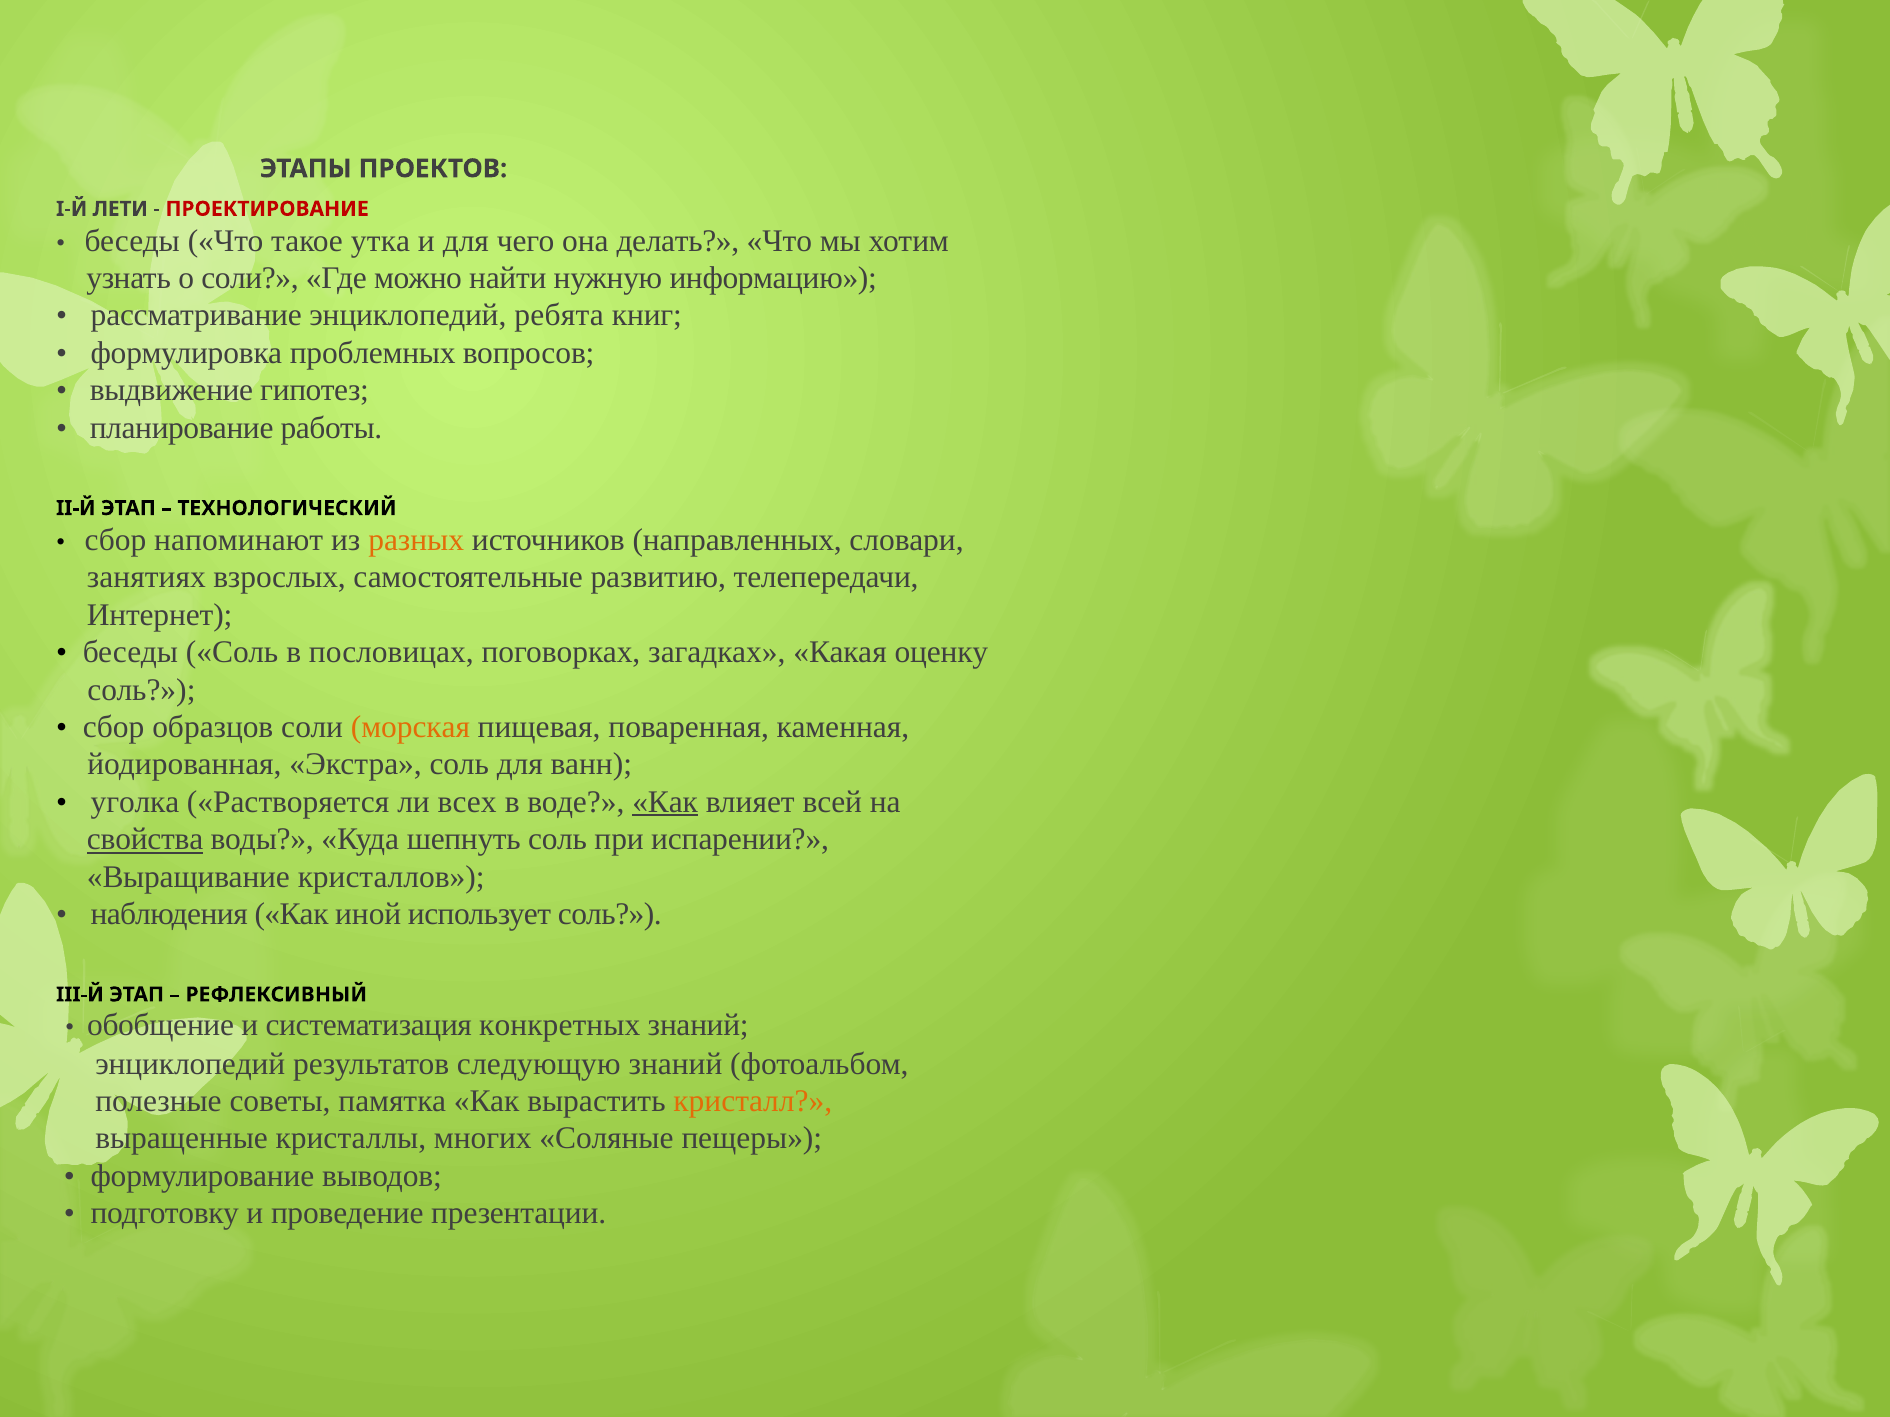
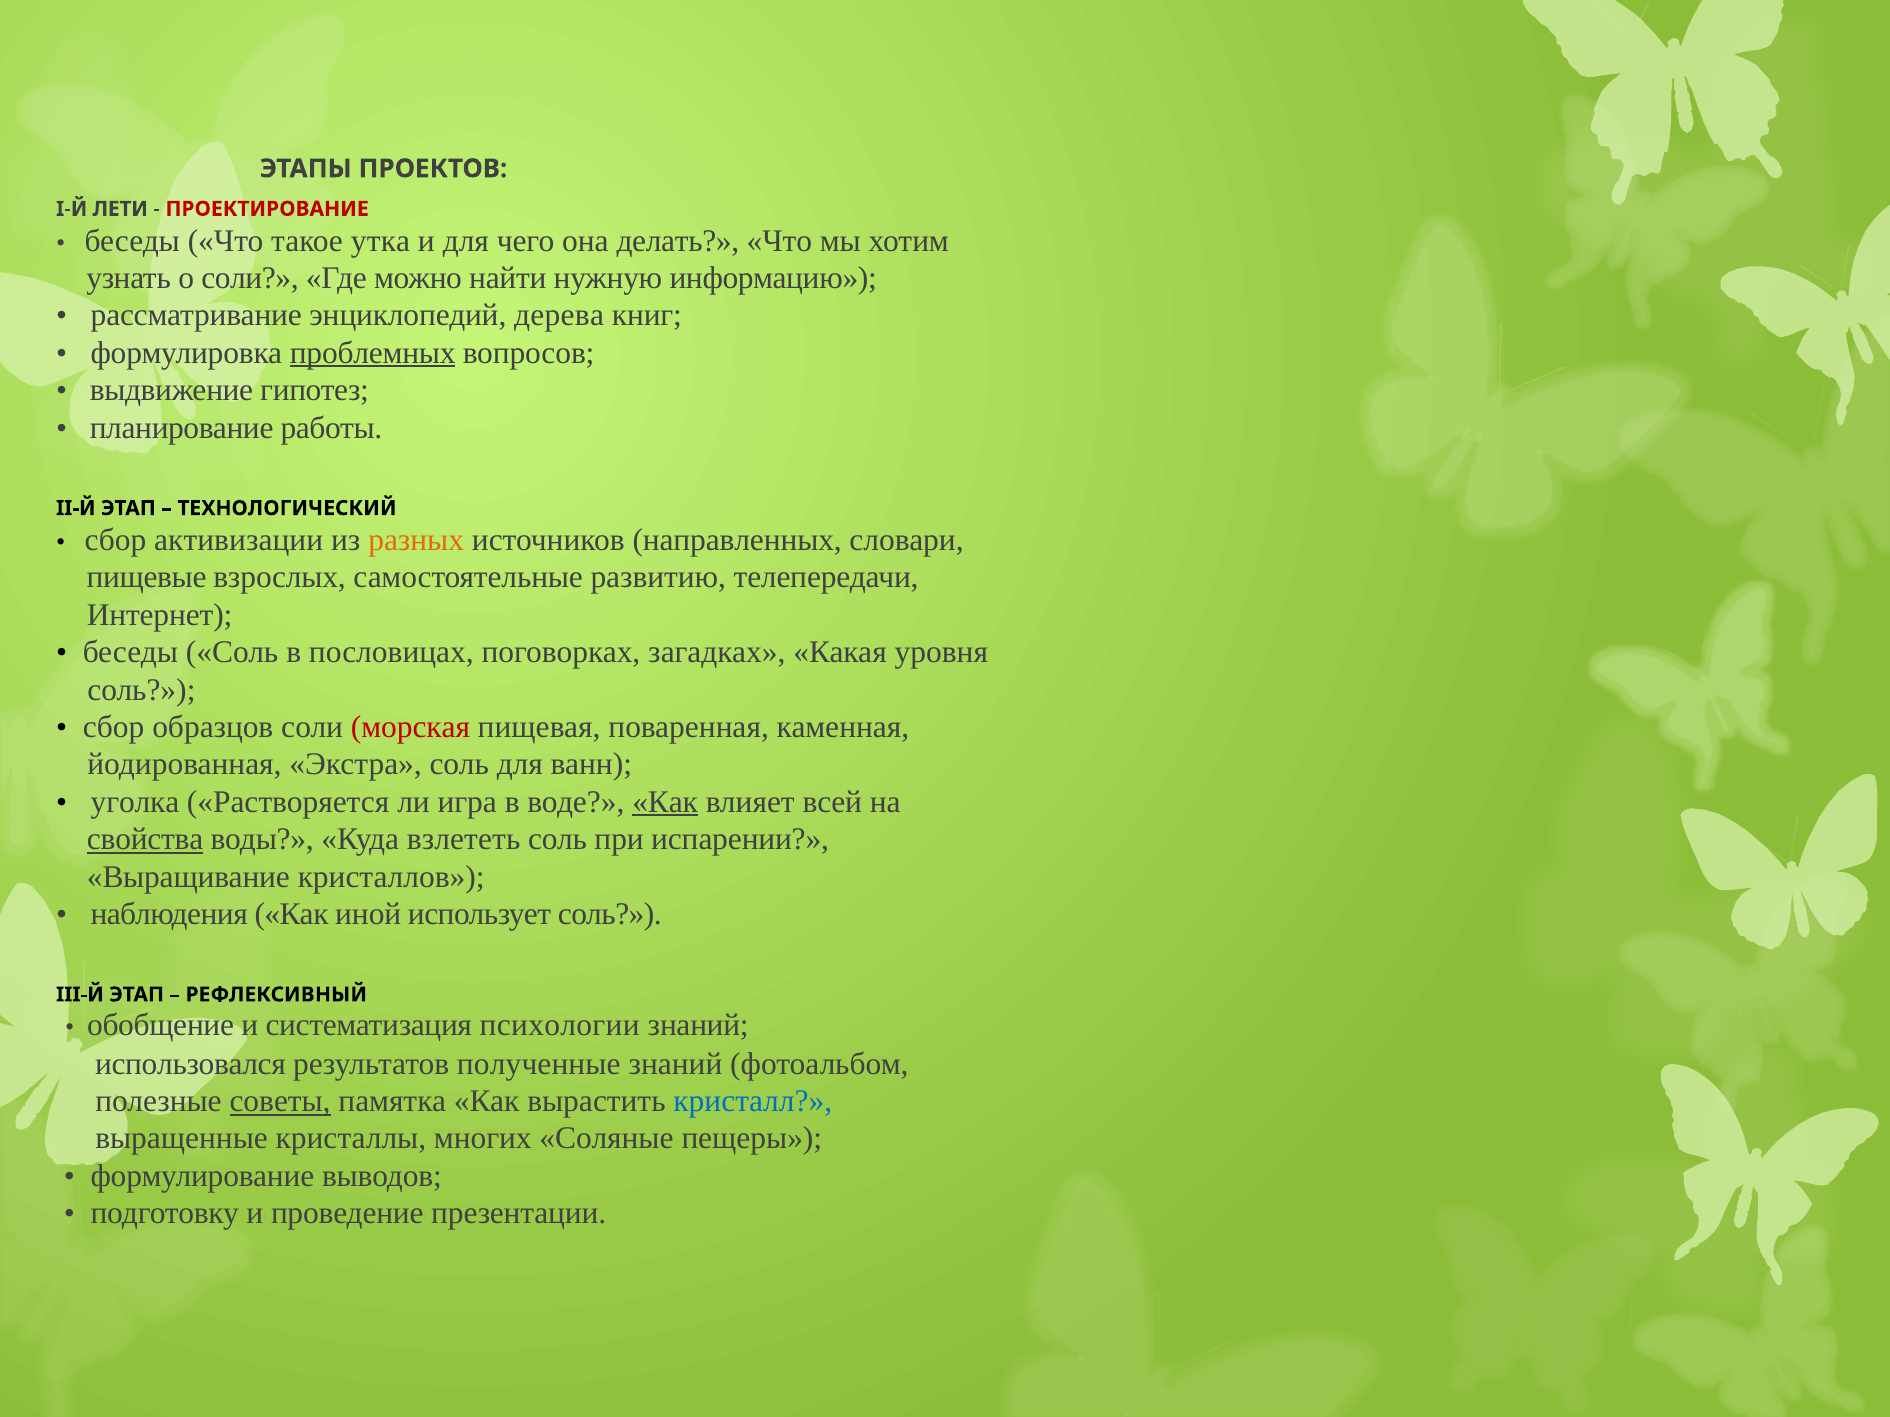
ребята: ребята -> дерева (559, 316)
проблемных underline: none -> present (373, 353)
напоминают: напоминают -> активизации (239, 540)
занятиях: занятиях -> пищевые (147, 578)
оценку: оценку -> уровня (941, 652)
морская colour: orange -> red (410, 727)
всех: всех -> игра (467, 802)
шепнуть: шепнуть -> взлететь (464, 840)
конкретных: конкретных -> психологии (560, 1026)
энциклопедий: энциклопедий -> использовался (190, 1064)
следующую: следующую -> полученные (539, 1064)
советы underline: none -> present (280, 1102)
кристалл colour: orange -> blue (753, 1102)
